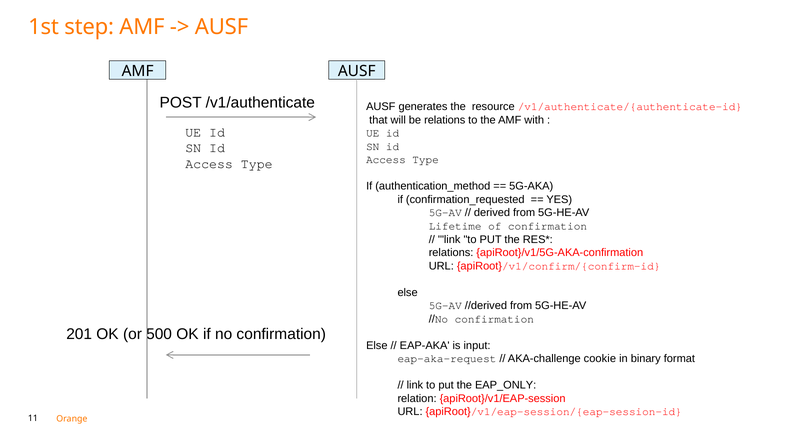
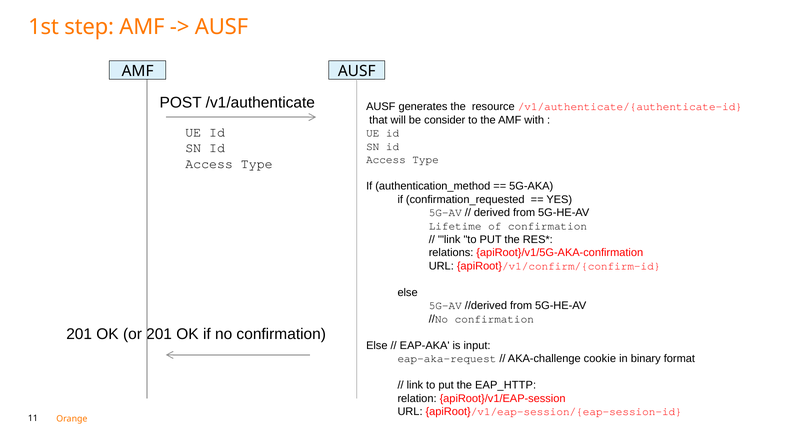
be relations: relations -> consider (445, 120)
or 500: 500 -> 201 (159, 334)
EAP_ONLY: EAP_ONLY -> EAP_HTTP (506, 385)
